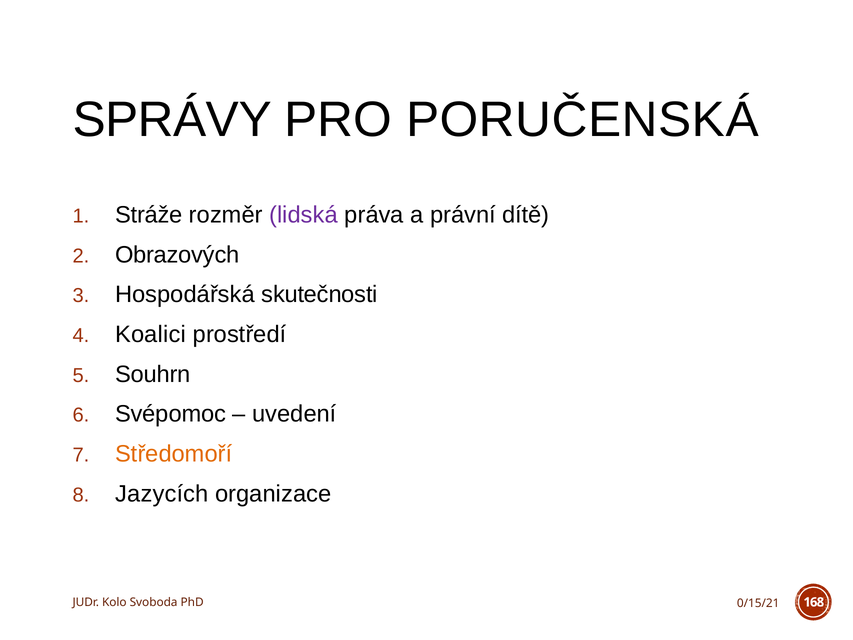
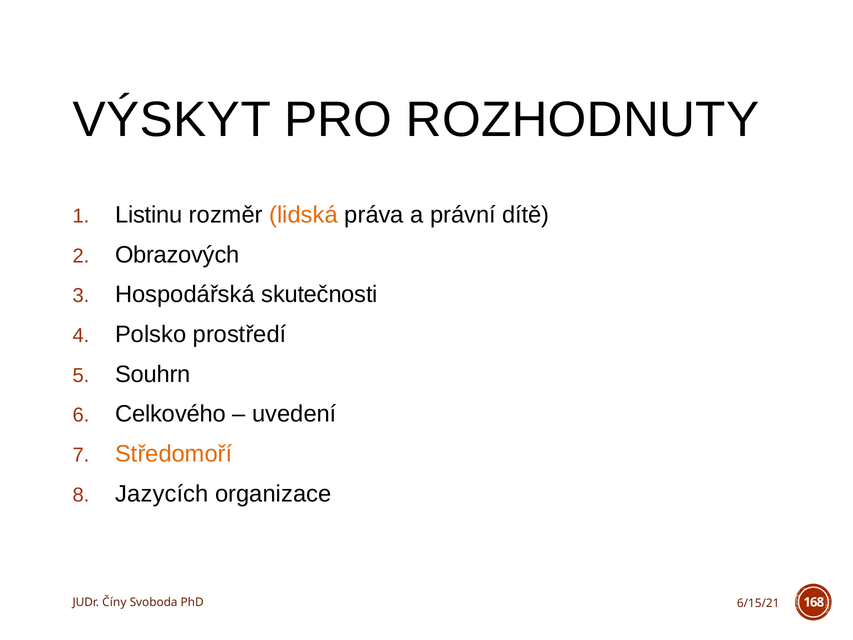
SPRÁVY: SPRÁVY -> VÝSKYT (172, 120)
PORUČENSKÁ: PORUČENSKÁ -> ROZHODNUTY (583, 120)
Stráže: Stráže -> Listinu (149, 215)
lidská colour: purple -> orange (304, 215)
Koalici: Koalici -> Polsko (151, 334)
Svépomoc: Svépomoc -> Celkového (171, 414)
Kolo: Kolo -> Číny (114, 602)
0/15/21: 0/15/21 -> 6/15/21 (758, 603)
